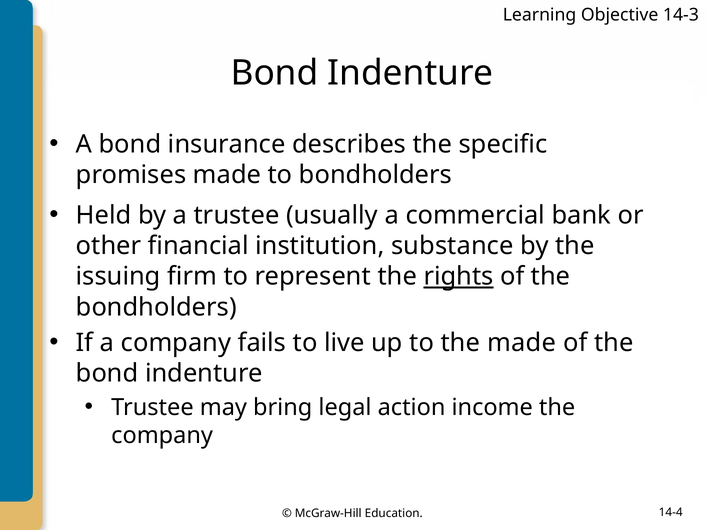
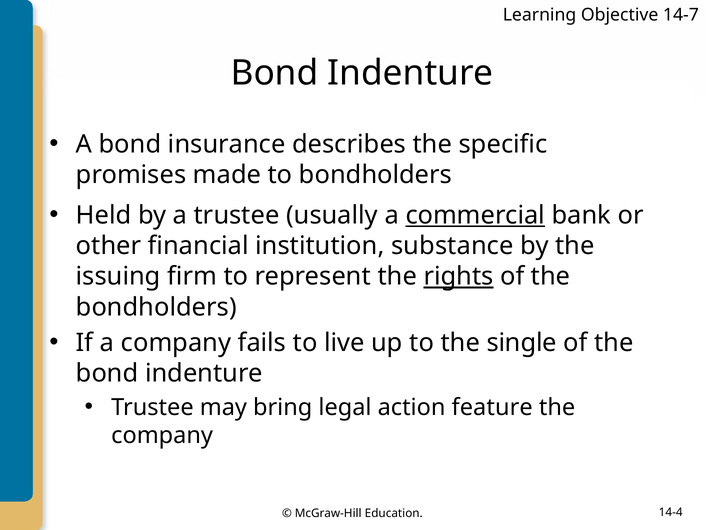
14-3: 14-3 -> 14-7 (681, 15)
commercial underline: none -> present (475, 215)
the made: made -> single (522, 343)
income: income -> feature (492, 407)
